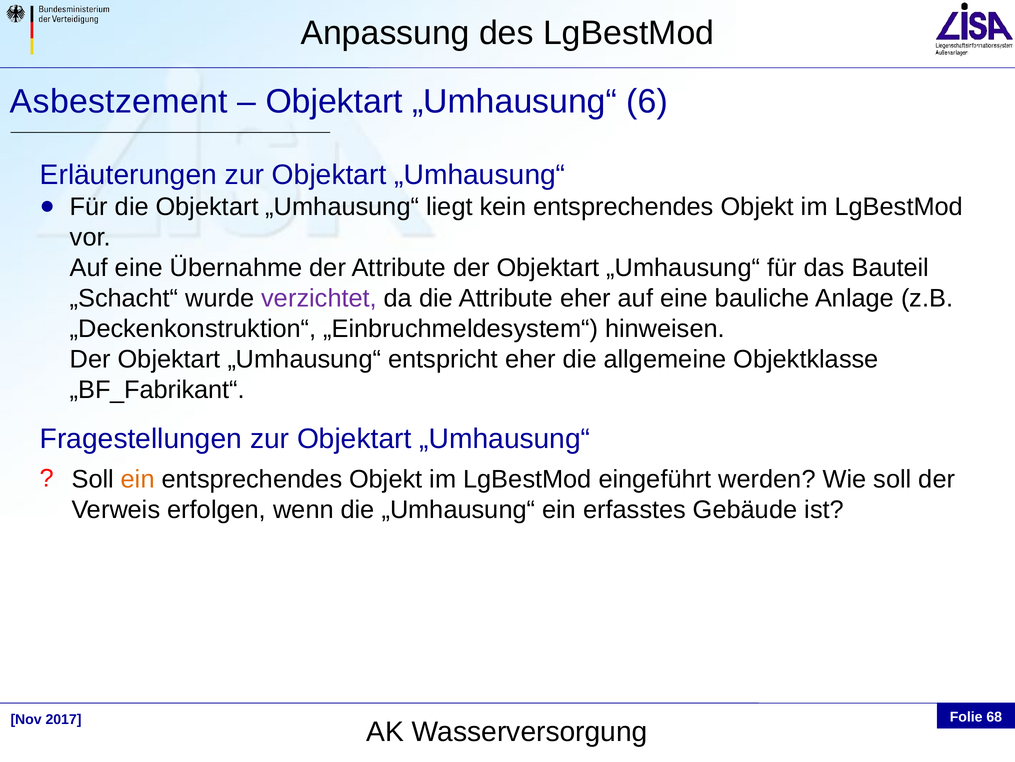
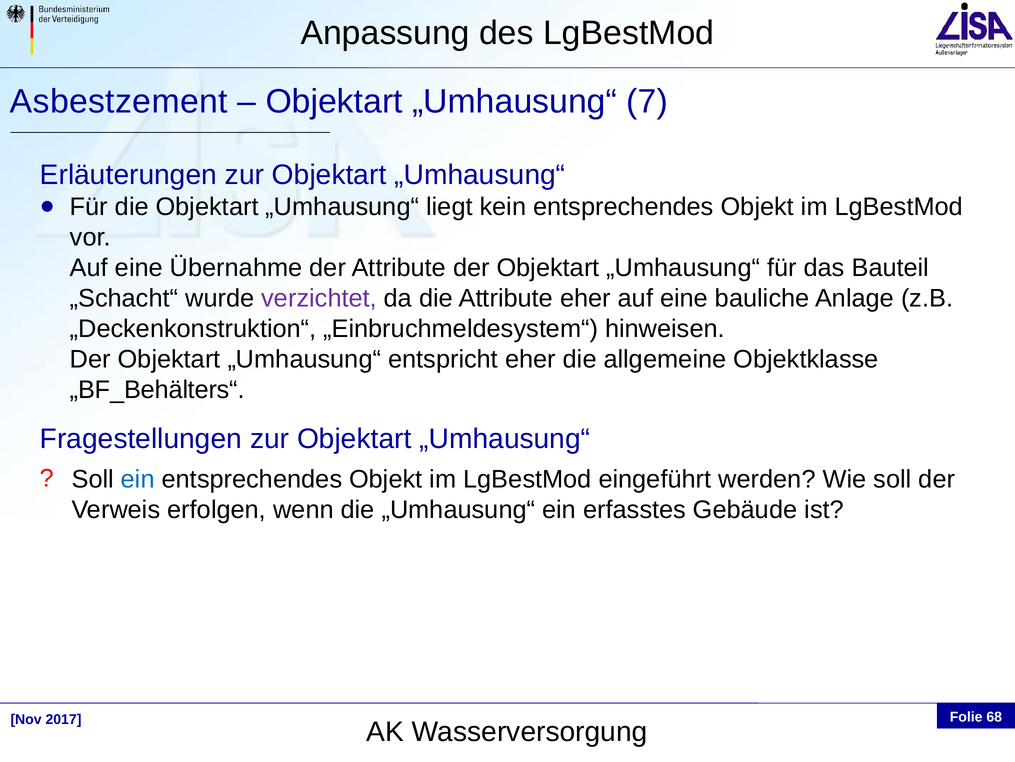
6: 6 -> 7 (647, 101)
„BF_Fabrikant“: „BF_Fabrikant“ -> „BF_Behälters“ (157, 389)
ein colour: orange -> blue (138, 479)
